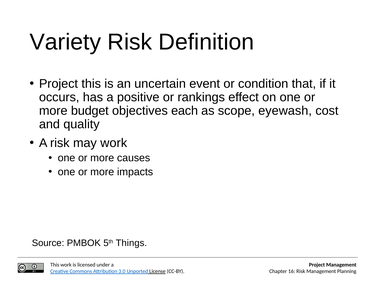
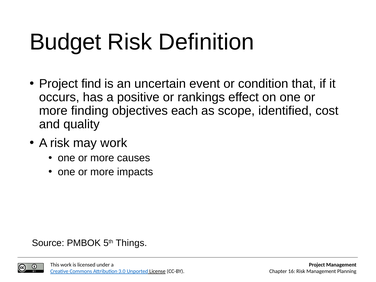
Variety: Variety -> Budget (65, 42)
Project this: this -> find (91, 84)
budget: budget -> finding (90, 111)
eyewash: eyewash -> identified (285, 111)
